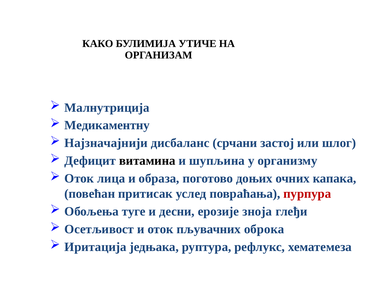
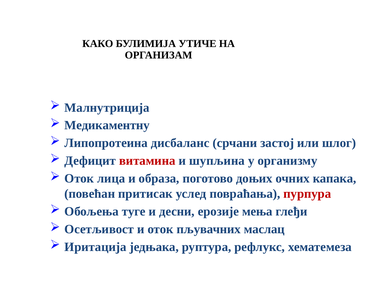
Најзначајнији: Најзначајнији -> Липопротеина (106, 143)
витамина colour: black -> red (147, 161)
зноја: зноја -> мења (257, 211)
оброка: оброка -> маслац (264, 229)
